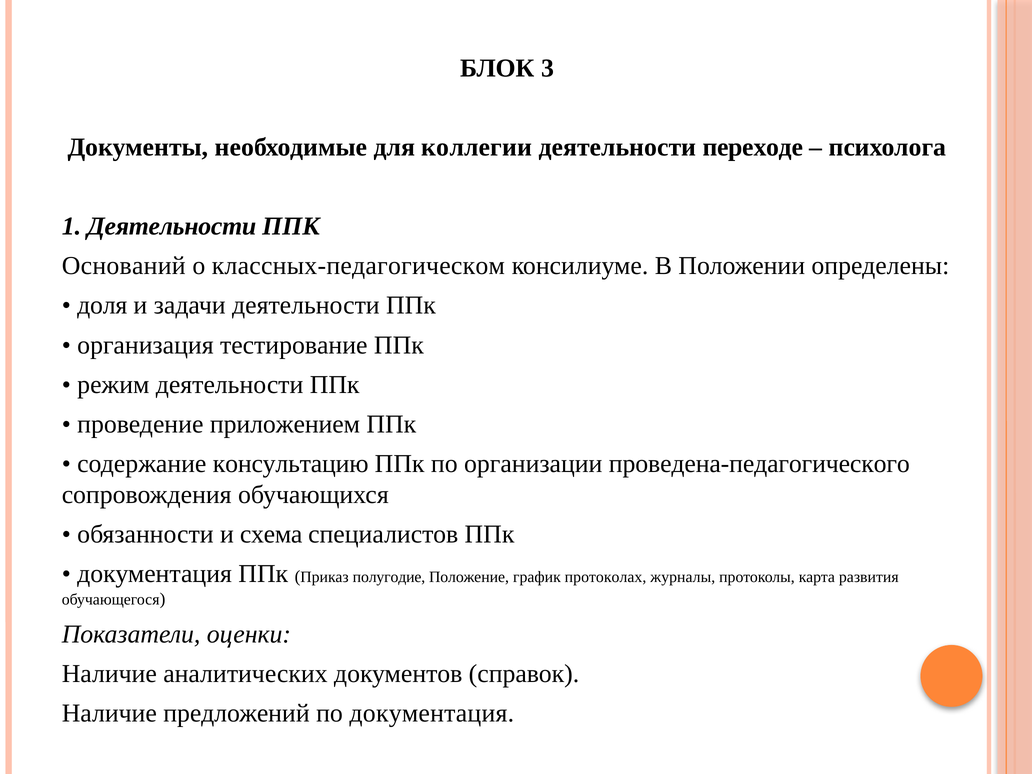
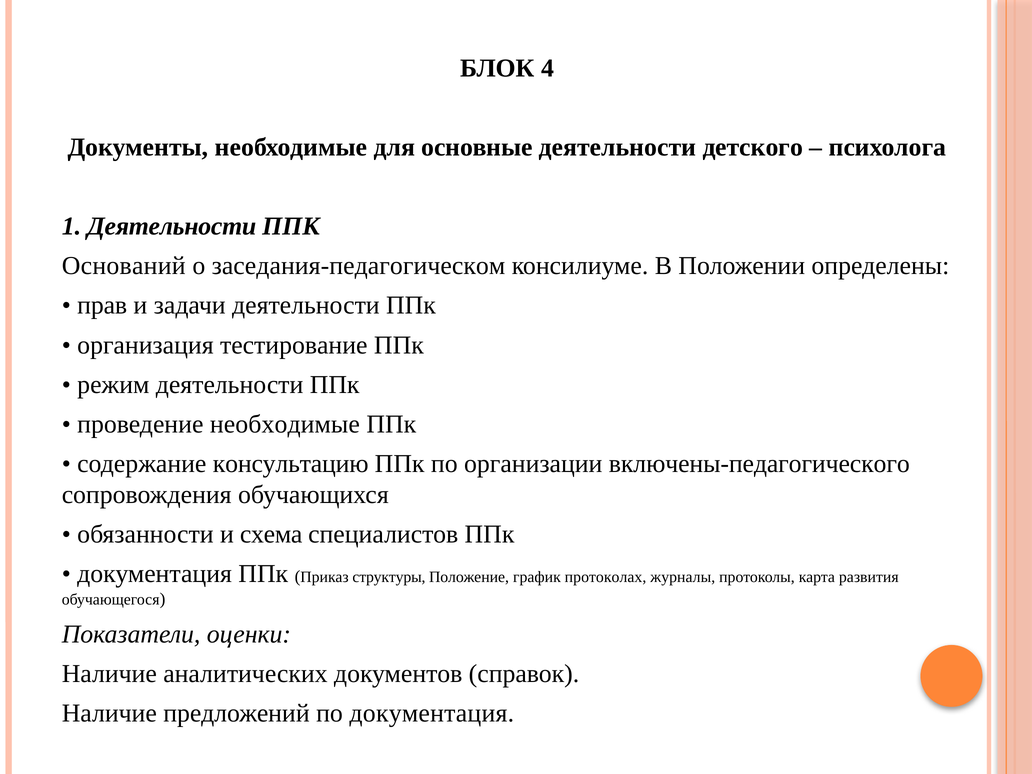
3: 3 -> 4 (548, 68)
коллегии: коллегии -> основные (477, 147)
переходе: переходе -> детского (753, 147)
классных-педагогическом: классных-педагогическом -> заседания-педагогическом (358, 266)
доля: доля -> прав (102, 305)
проведение приложением: приложением -> необходимые (285, 424)
проведена-педагогического: проведена-педагогического -> включены-педагогического (759, 464)
полугодие: полугодие -> структуры (389, 577)
